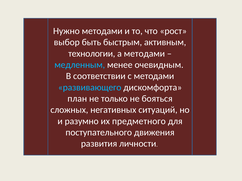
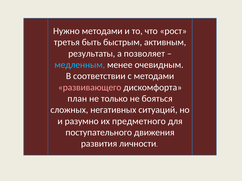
выбор: выбор -> третья (67, 42)
технологии: технологии -> результаты (92, 54)
а методами: методами -> позволяет (144, 54)
развивающего colour: light blue -> pink (90, 88)
